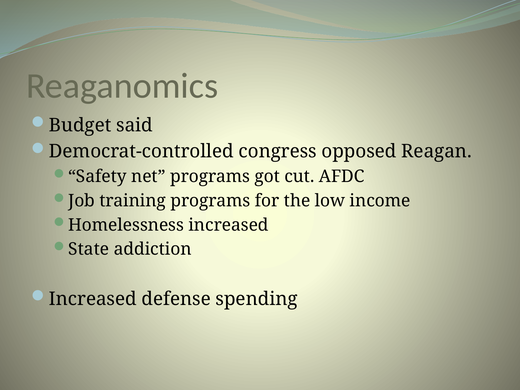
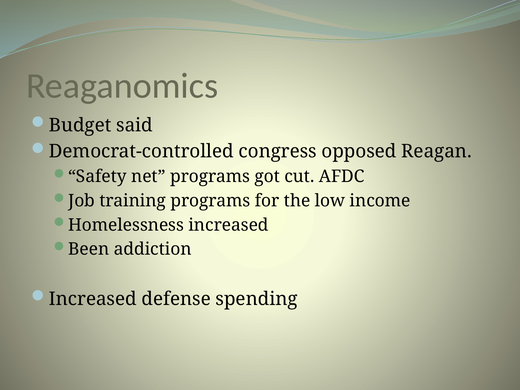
State: State -> Been (89, 249)
